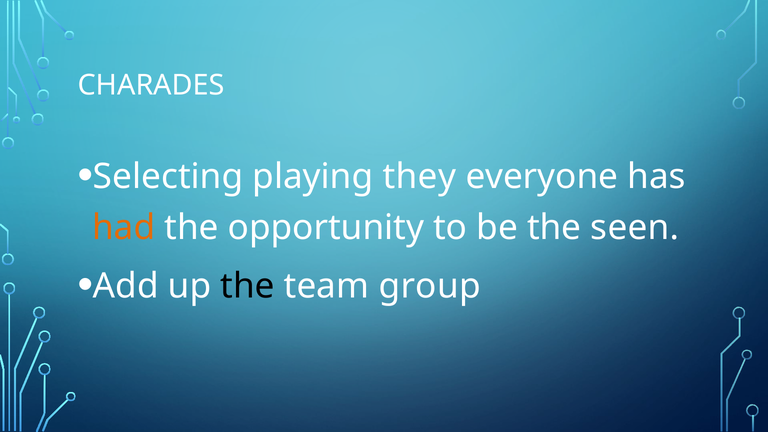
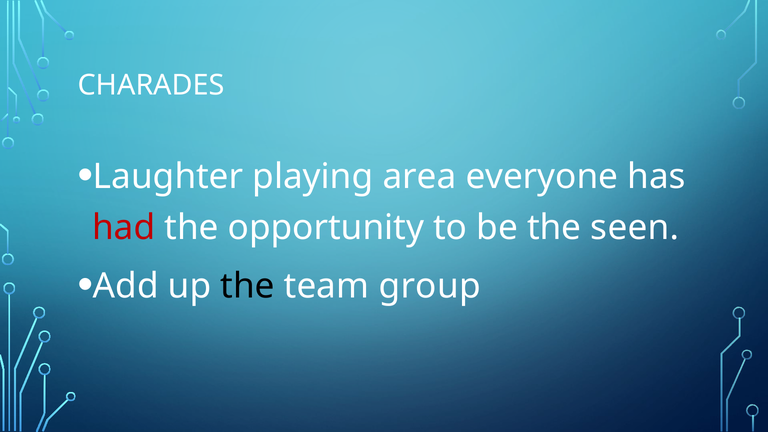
Selecting: Selecting -> Laughter (168, 177)
they: they -> area (420, 177)
had colour: orange -> red (124, 227)
